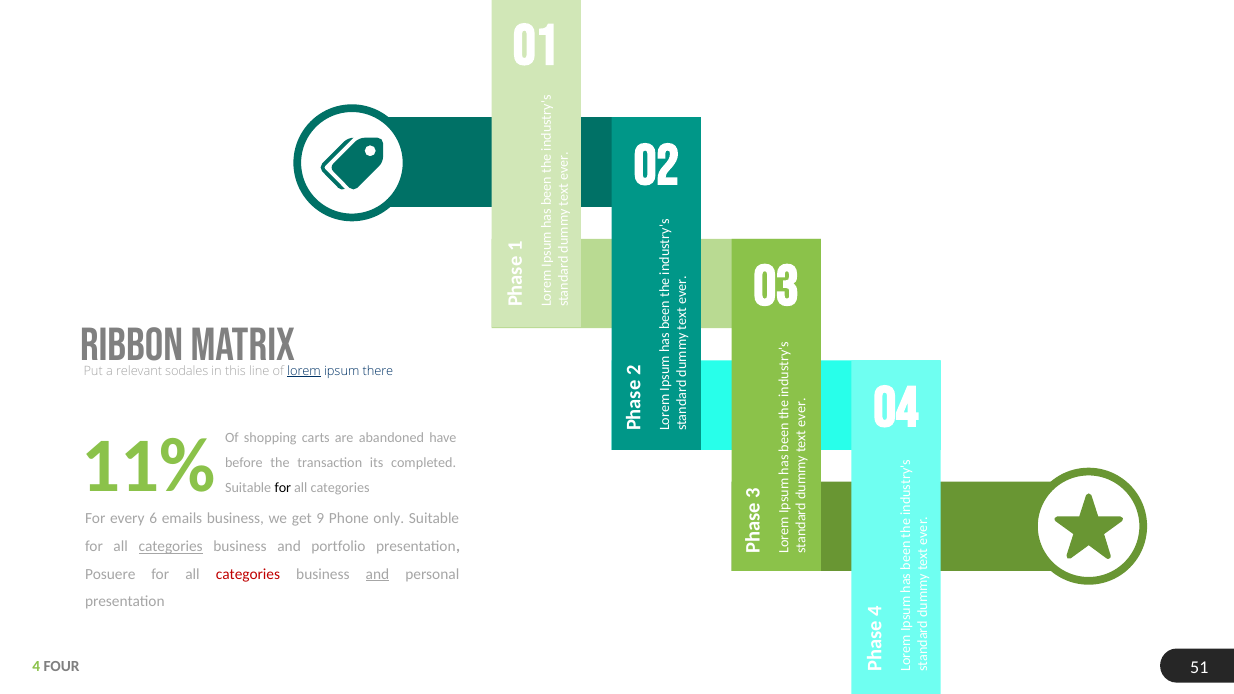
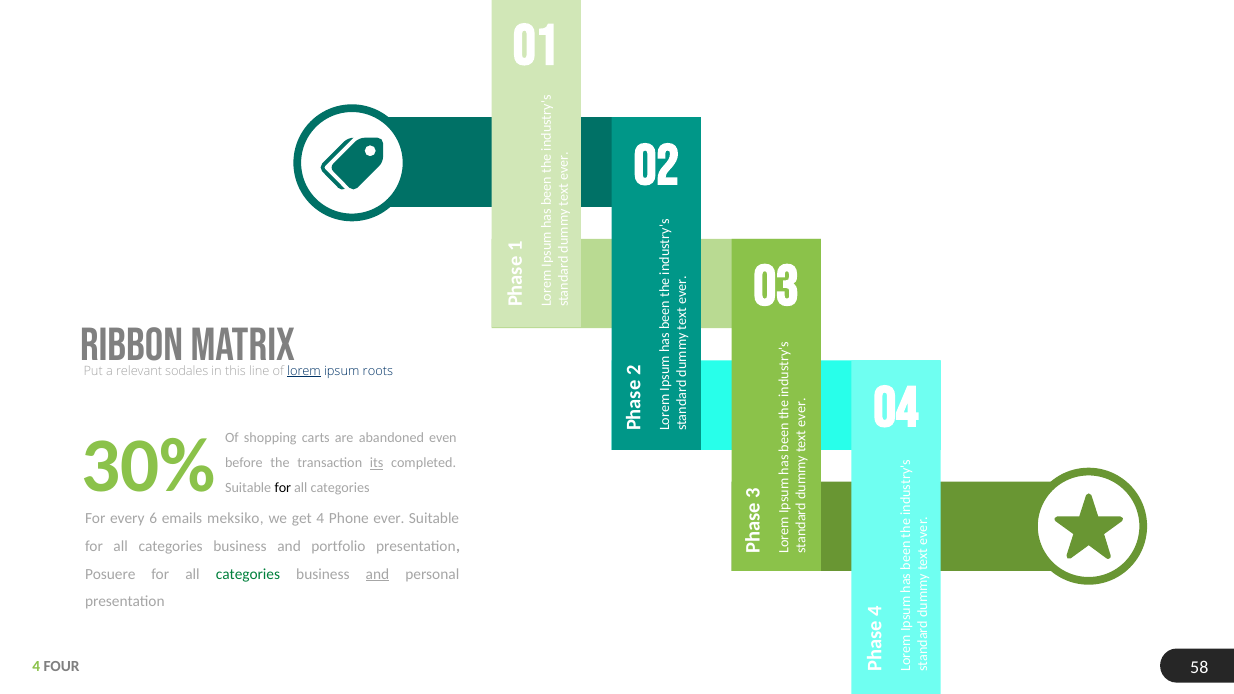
there: there -> roots (378, 371)
have: have -> even (443, 437)
11%: 11% -> 30% (149, 466)
its underline: none -> present (377, 463)
emails business: business -> meksiko (235, 519)
get 9: 9 -> 4 (320, 519)
only: only -> ever (389, 519)
categories underline: present -> none (171, 546)
categories colour: red -> green (248, 574)
51: 51 -> 58 (1199, 668)
